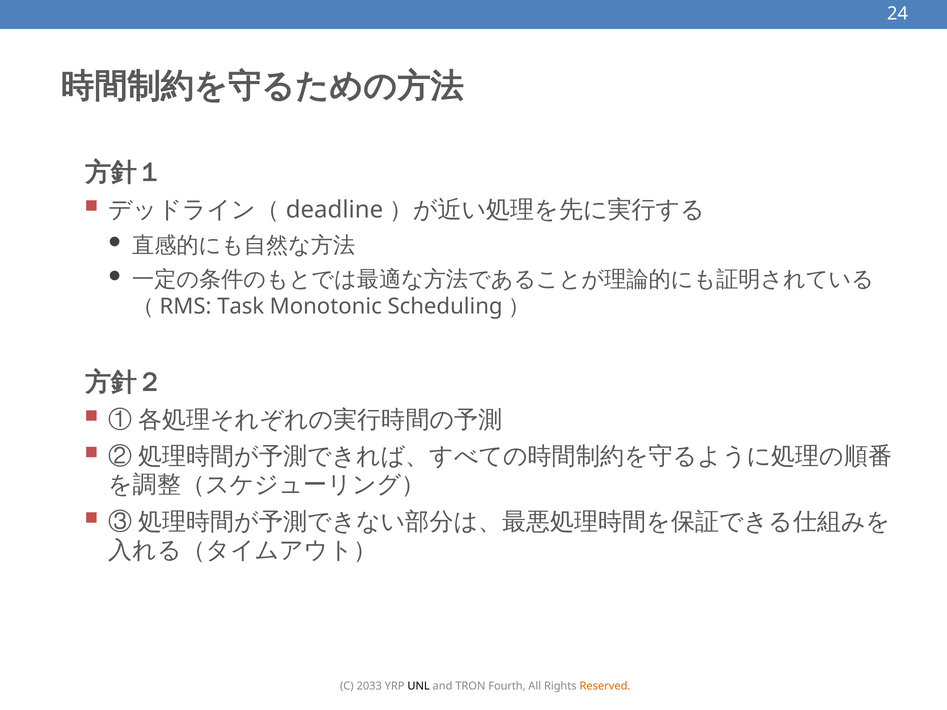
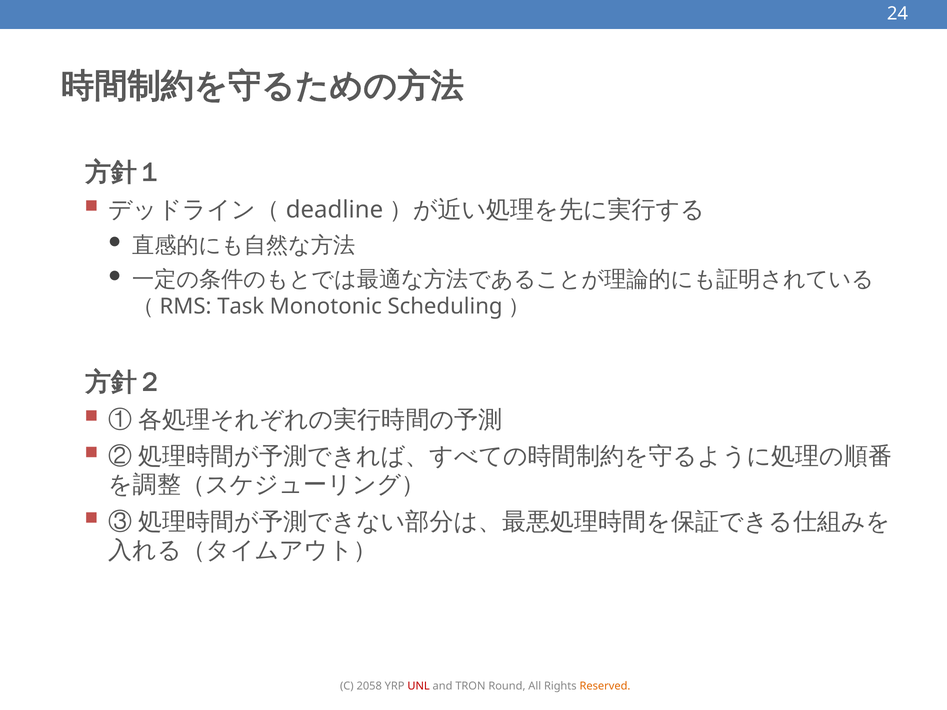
2033: 2033 -> 2058 (369, 686)
UNL colour: black -> red (419, 686)
Fourth: Fourth -> Round (507, 686)
